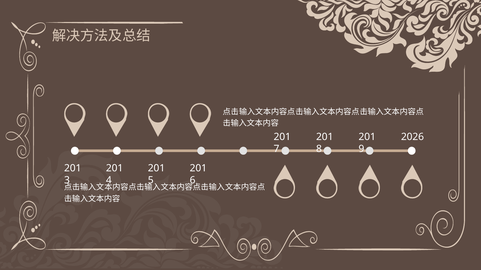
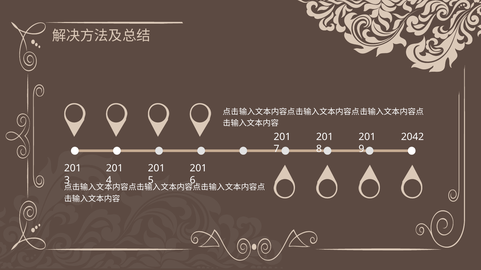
2026: 2026 -> 2042 (412, 137)
